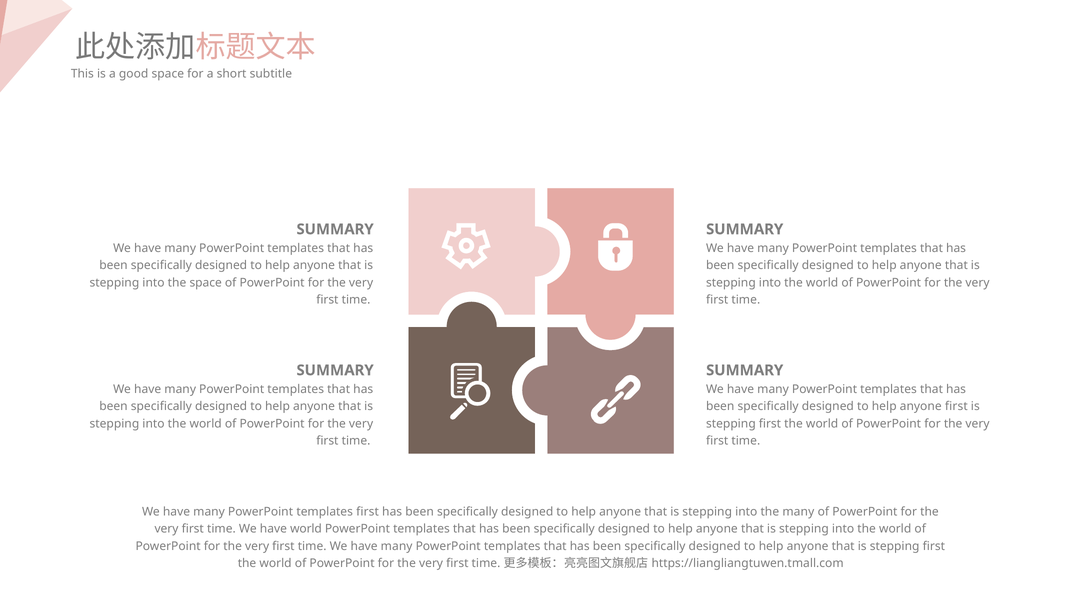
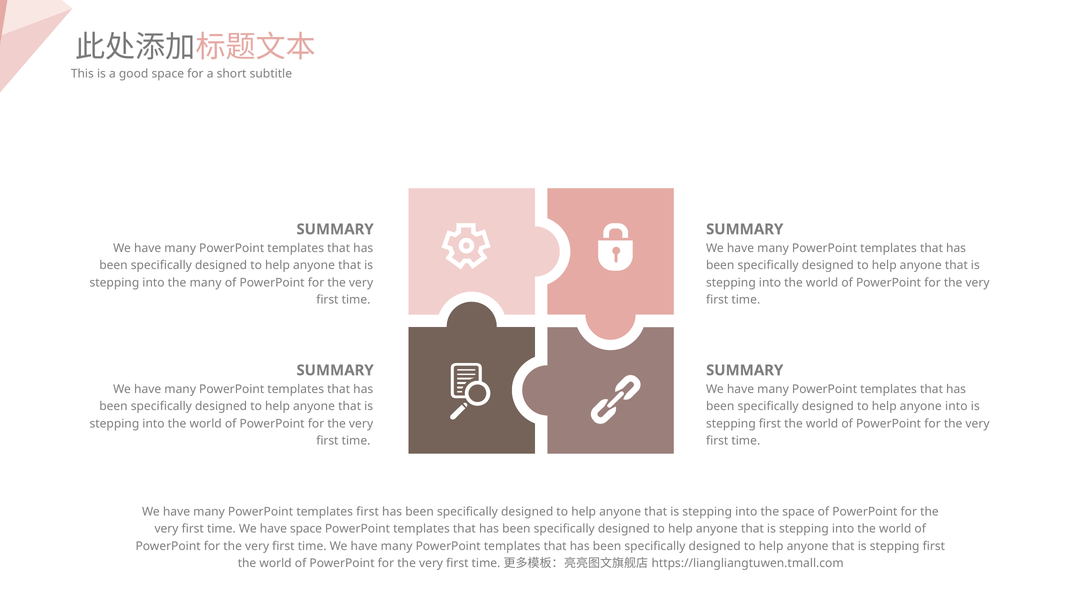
the space: space -> many (206, 283)
anyone first: first -> into (956, 406)
the many: many -> space (798, 511)
have world: world -> space (306, 529)
